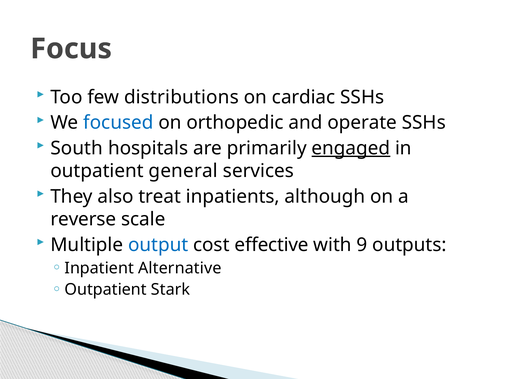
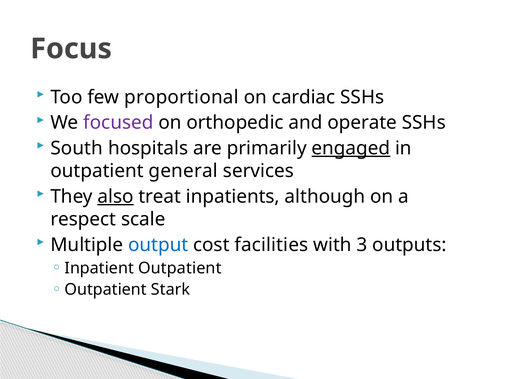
distributions: distributions -> proportional (181, 97)
focused colour: blue -> purple (118, 123)
also underline: none -> present (116, 196)
reverse: reverse -> respect (83, 219)
effective: effective -> facilities (271, 245)
9: 9 -> 3 (362, 245)
Inpatient Alternative: Alternative -> Outpatient (180, 268)
